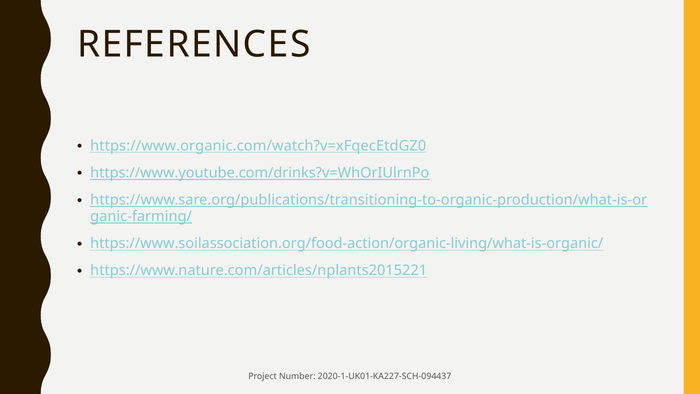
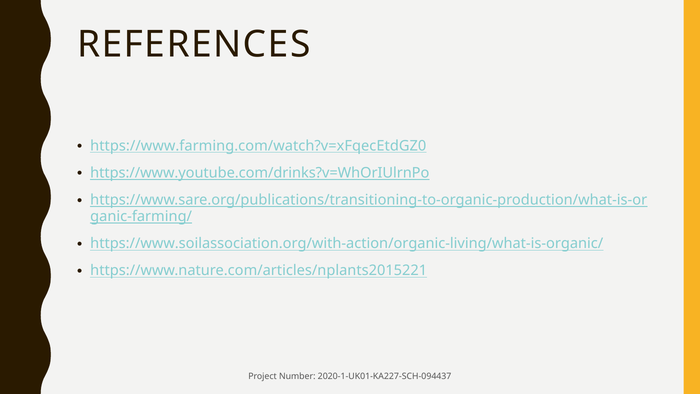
https://www.organic.com/watch?v=xFqecEtdGZ0: https://www.organic.com/watch?v=xFqecEtdGZ0 -> https://www.farming.com/watch?v=xFqecEtdGZ0 (258, 146)
https://www.soilassociation.org/food-action/organic-living/what-is-organic/: https://www.soilassociation.org/food-action/organic-living/what-is-organic/ -> https://www.soilassociation.org/with-action/organic-living/what-is-organic/ (347, 243)
